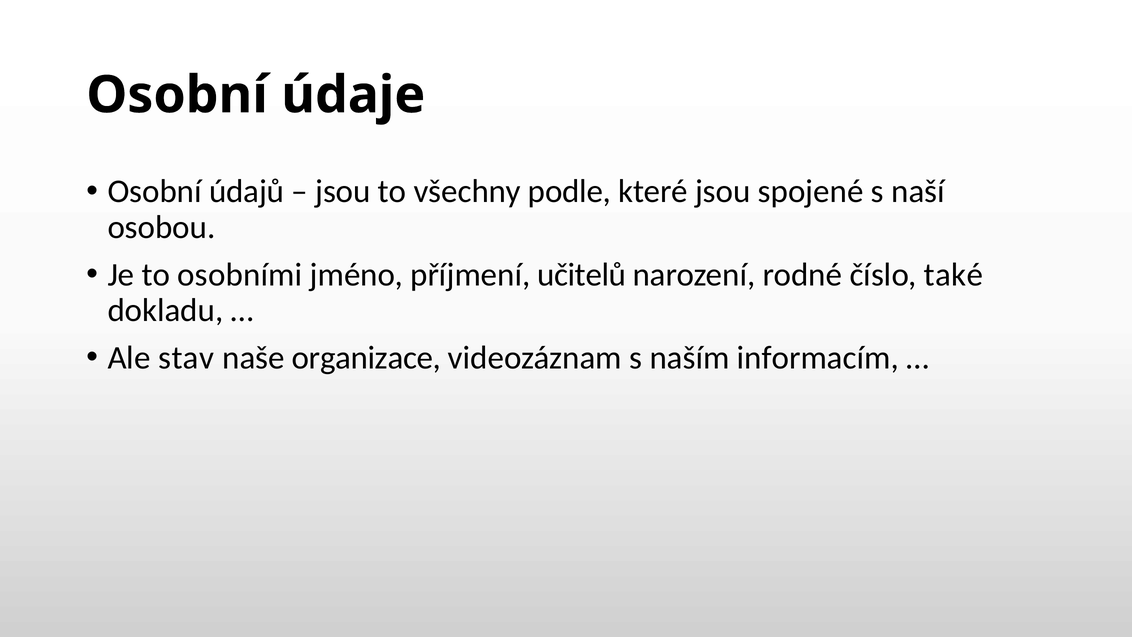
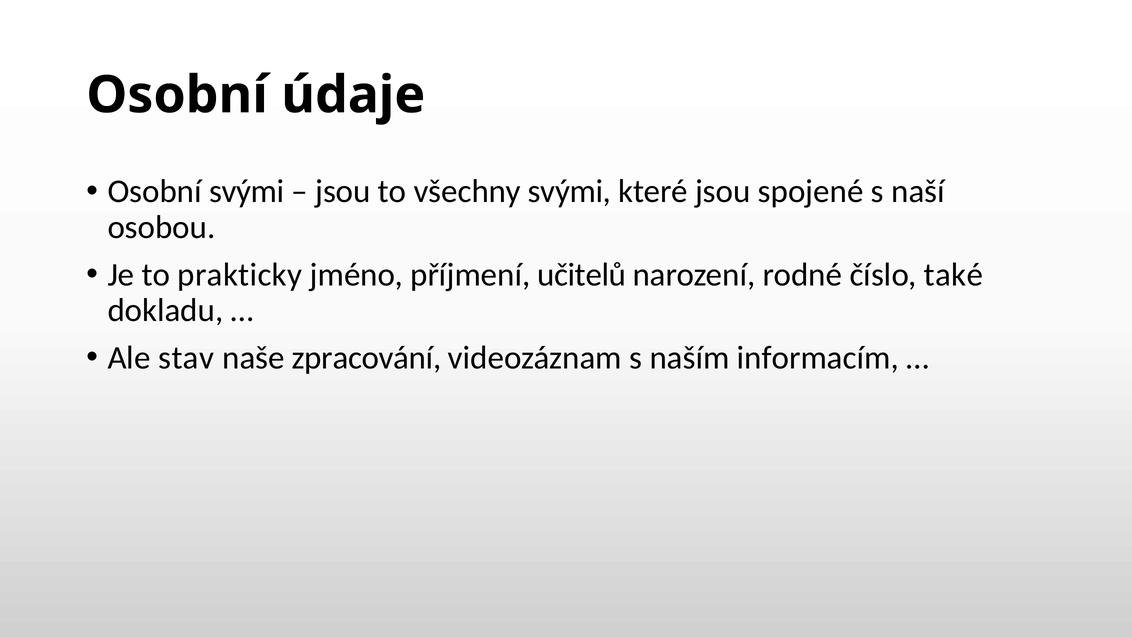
Osobní údajů: údajů -> svými (247, 191)
všechny podle: podle -> svými (570, 191)
osobními: osobními -> prakticky (240, 275)
organizace: organizace -> zpracování (366, 358)
